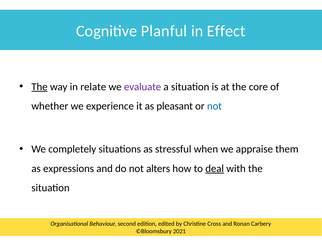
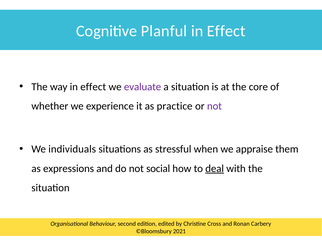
The underline: present -> none (39, 87)
way in relate: relate -> effect (93, 87)
pleasant: pleasant -> practice (175, 106)
not colour: blue -> purple (214, 106)
completely: completely -> individuals (72, 149)
alters: alters -> social (158, 168)
